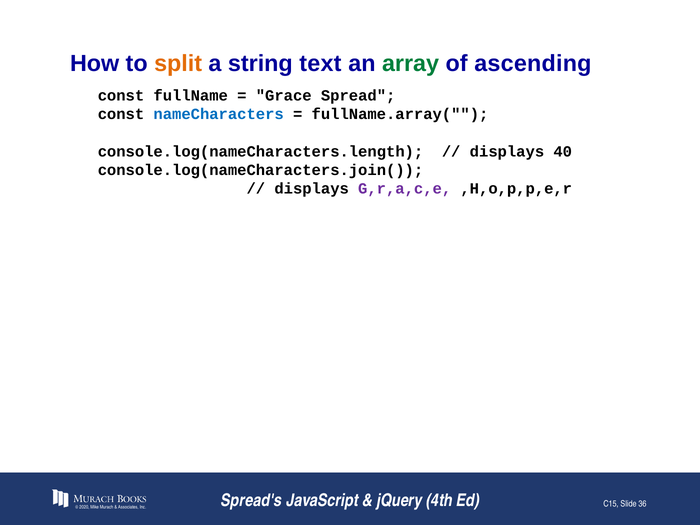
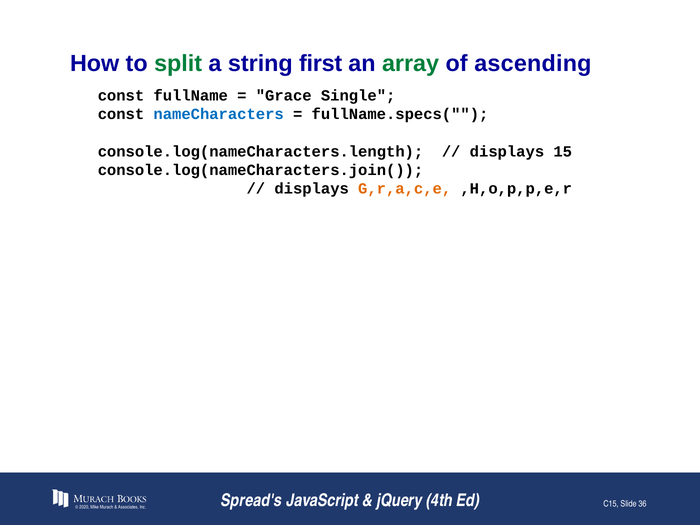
split colour: orange -> green (178, 64)
text: text -> first (321, 64)
Spread: Spread -> Single (358, 96)
fullName.array(: fullName.array( -> fullName.specs( (400, 114)
40: 40 -> 15 (563, 152)
G,r,a,c,e colour: purple -> orange (405, 189)
